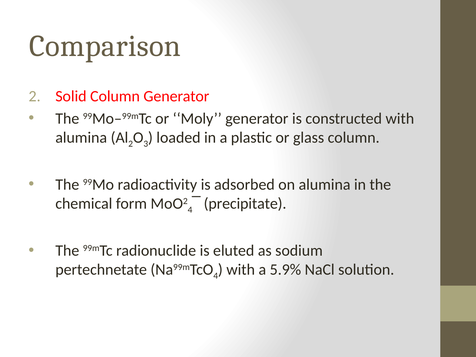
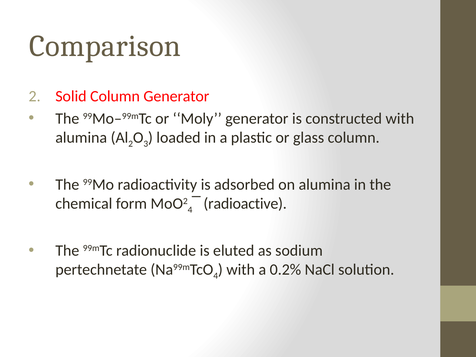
precipitate: precipitate -> radioactive (245, 204)
5.9%: 5.9% -> 0.2% (285, 270)
